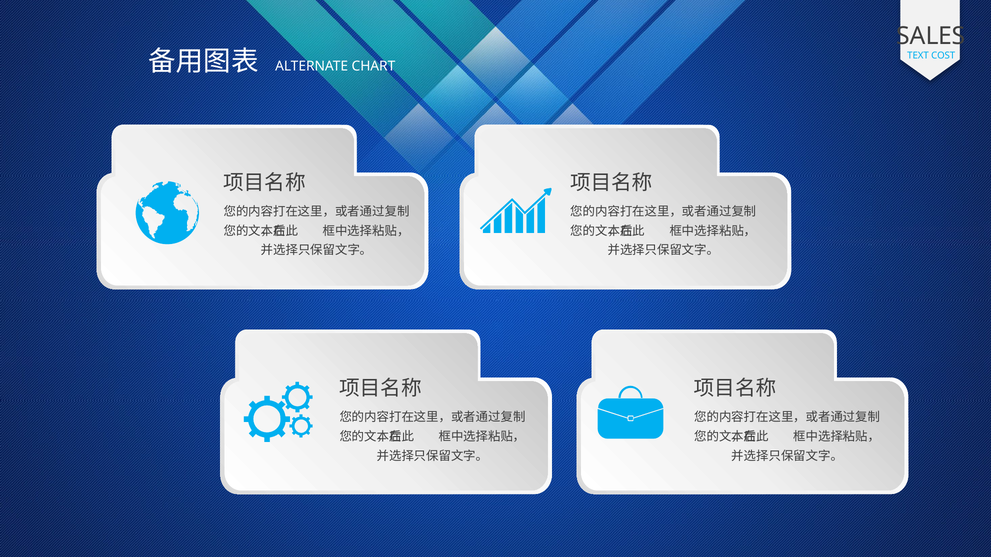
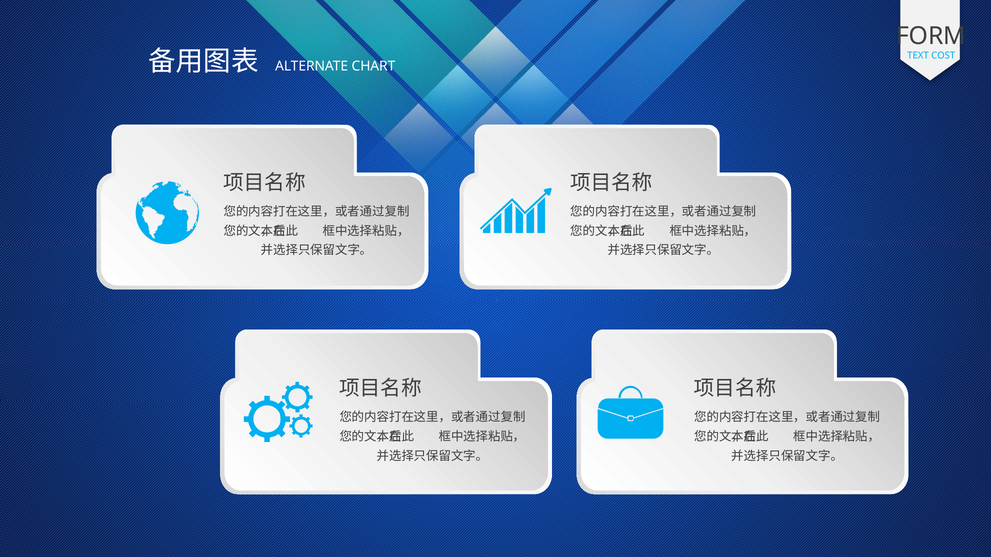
SALES: SALES -> FORM (931, 36)
